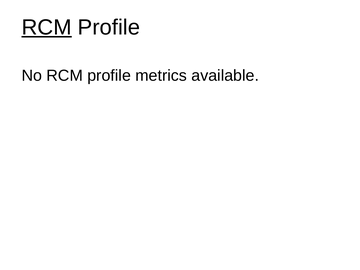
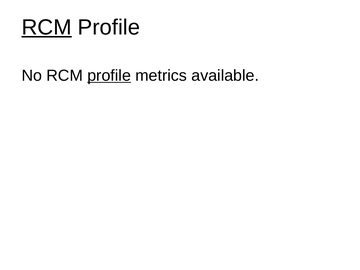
profile underline: none -> present (109, 75)
